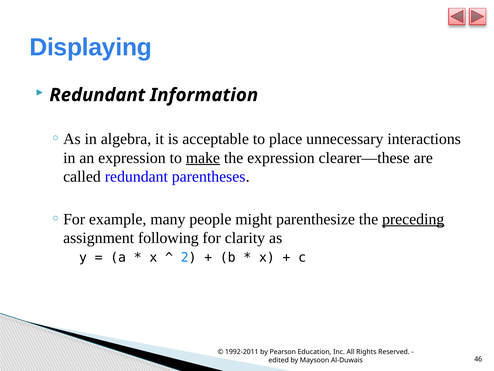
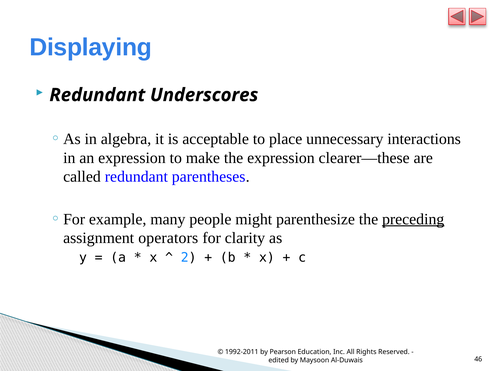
Information: Information -> Underscores (204, 95)
make underline: present -> none (203, 158)
following: following -> operators (168, 238)
